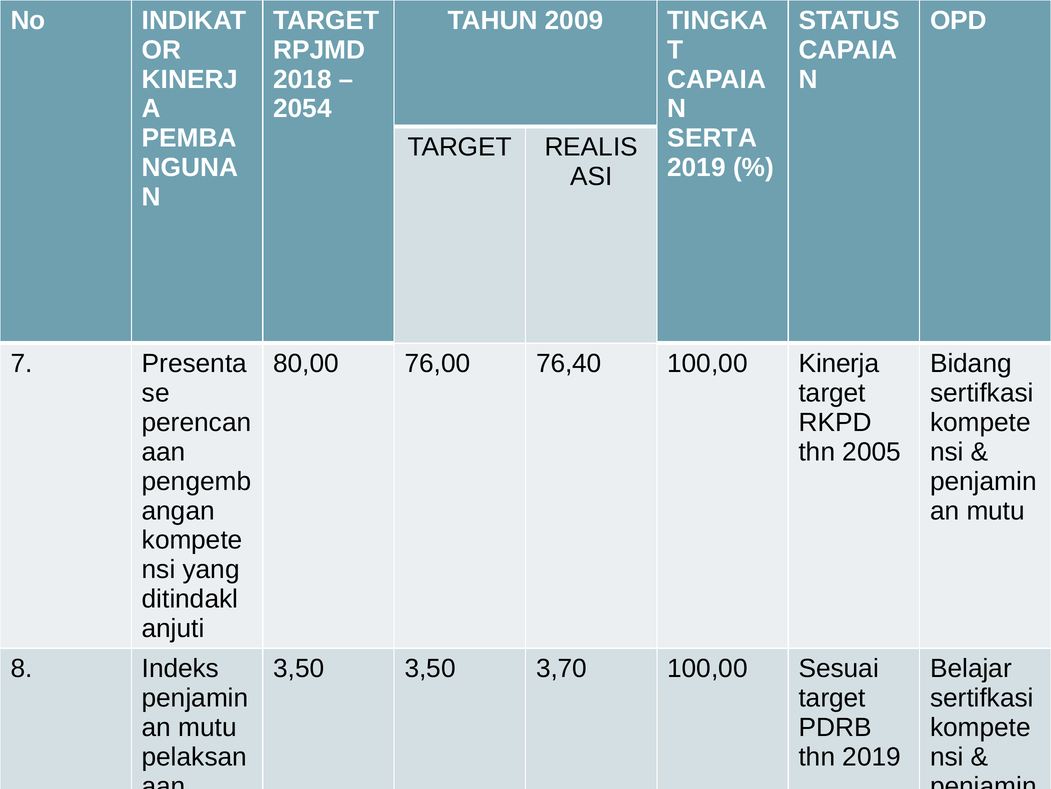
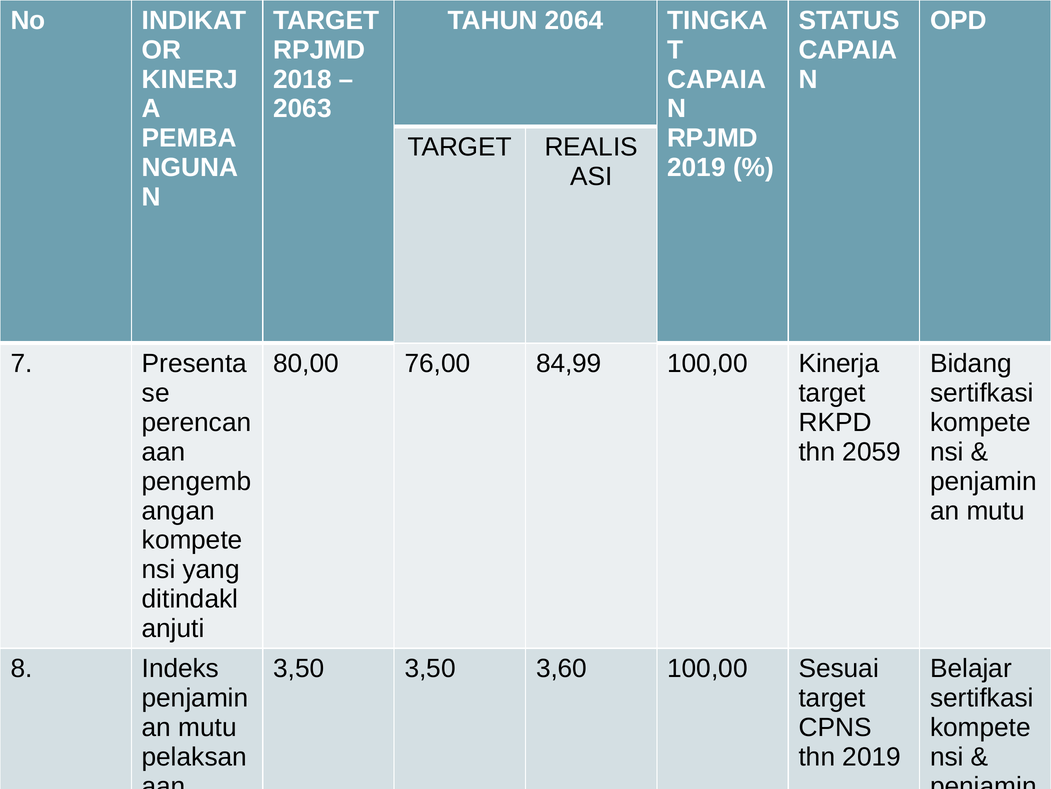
2009: 2009 -> 2064 (574, 20)
2054: 2054 -> 2063 (302, 109)
SERTA: SERTA -> RPJMD (712, 138)
76,40: 76,40 -> 84,99 (569, 363)
2005: 2005 -> 2059 (872, 452)
3,70: 3,70 -> 3,60 (562, 668)
PDRB: PDRB -> CPNS (835, 727)
